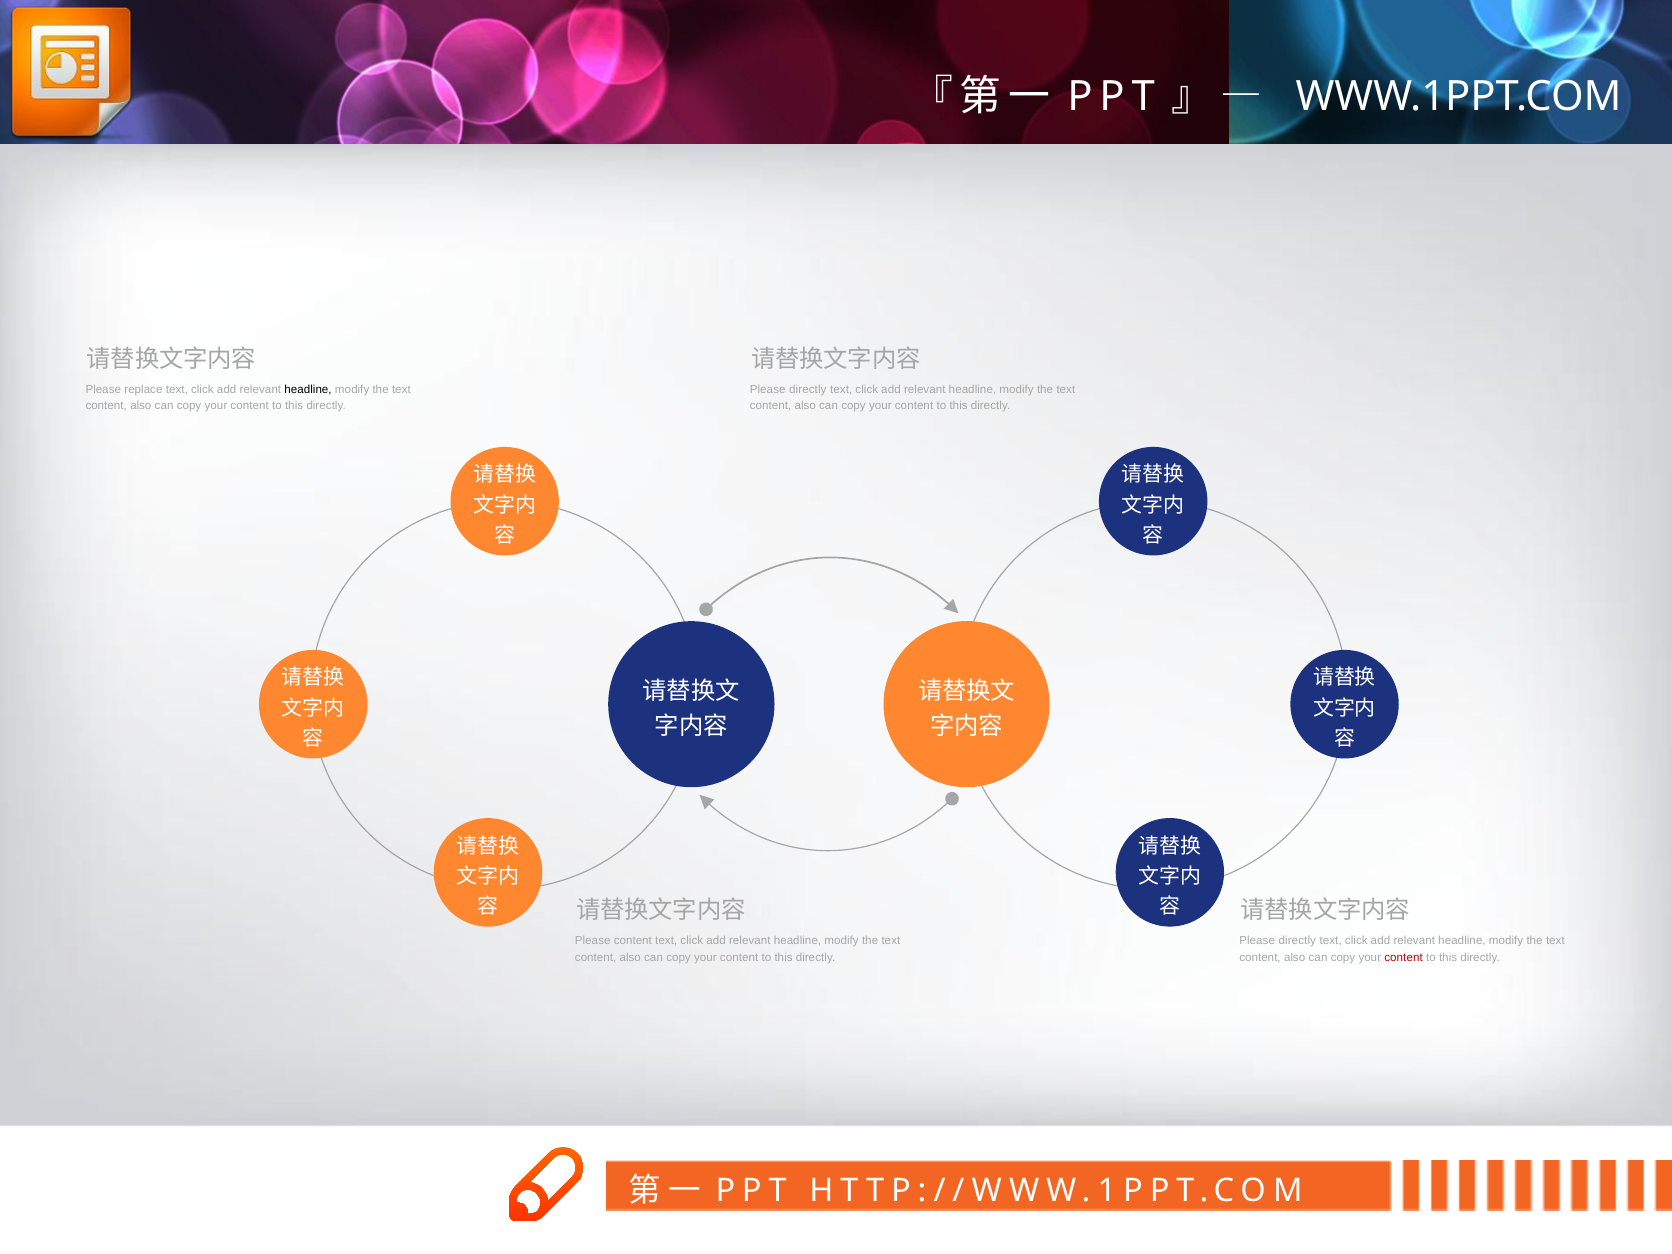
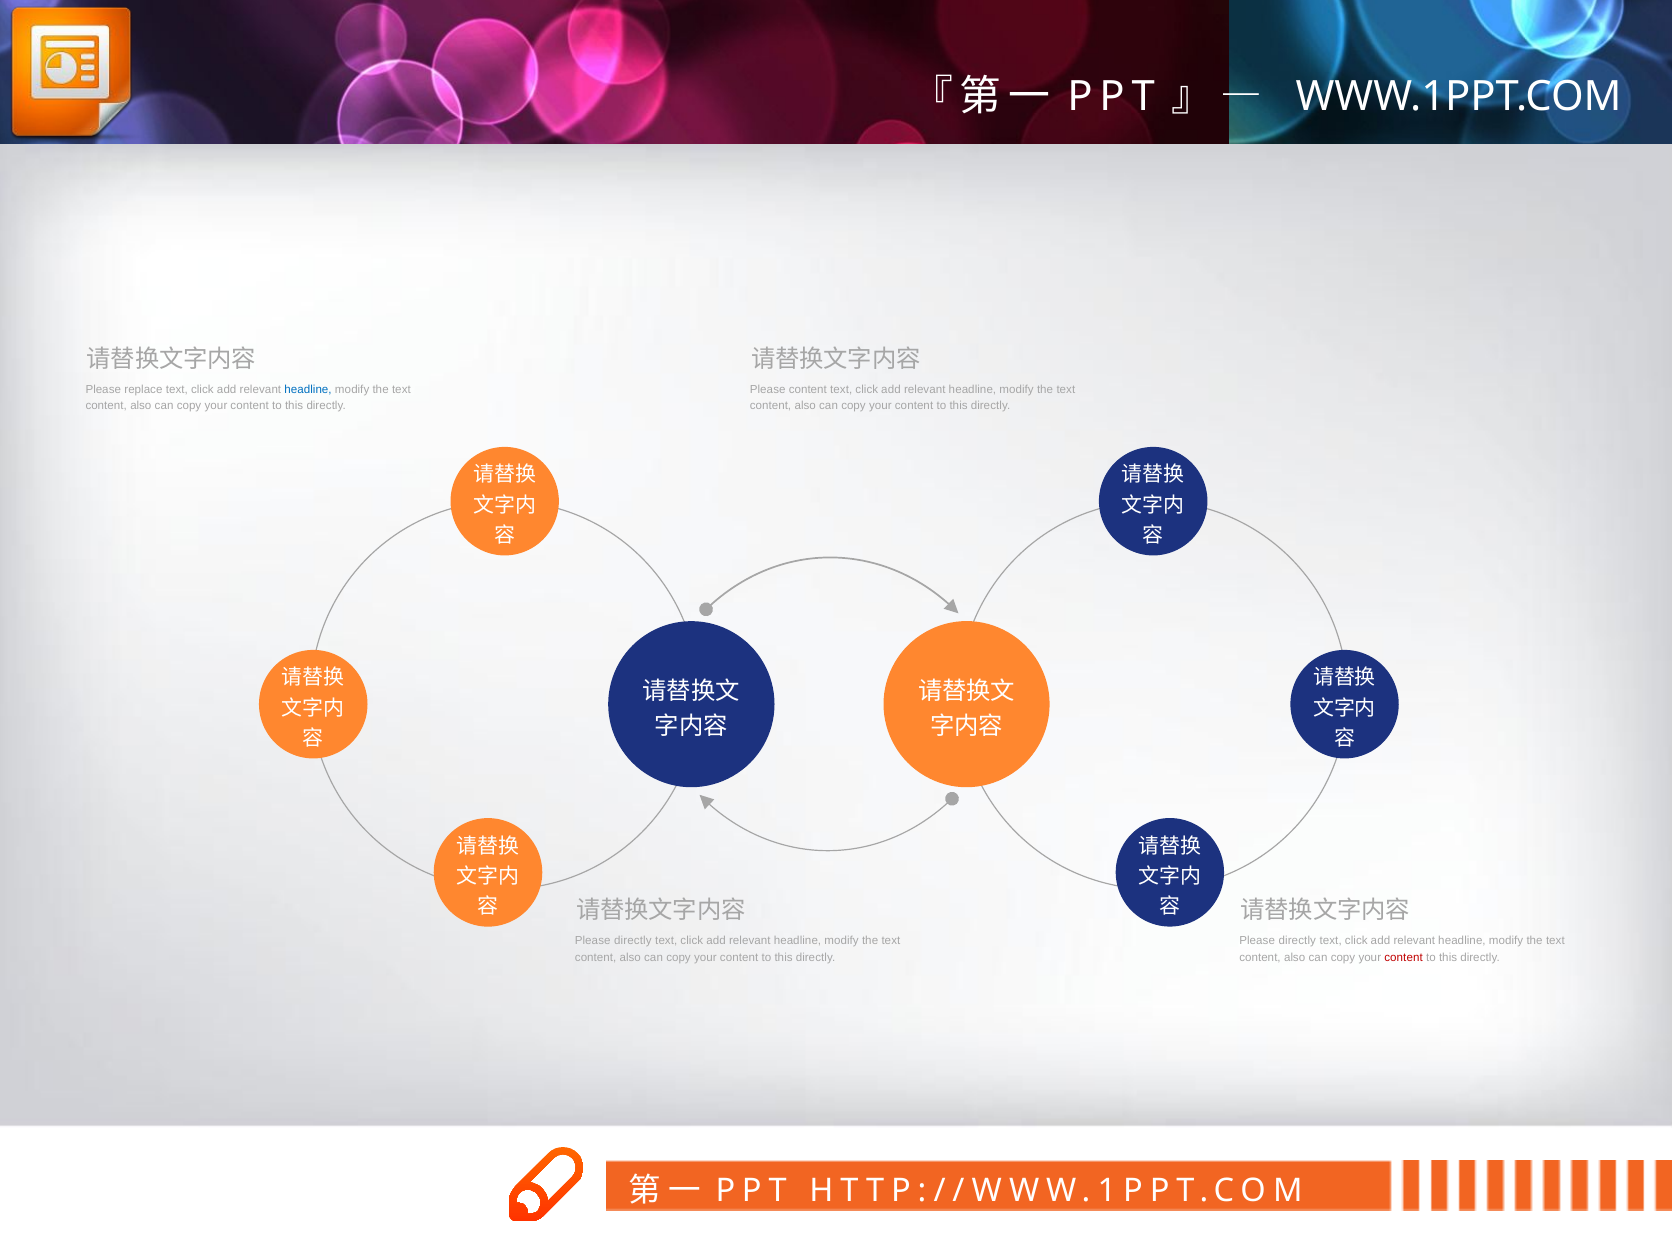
headline colour: black -> blue (308, 389)
directly: directly -> content (808, 389)
content: content -> directly (633, 941)
